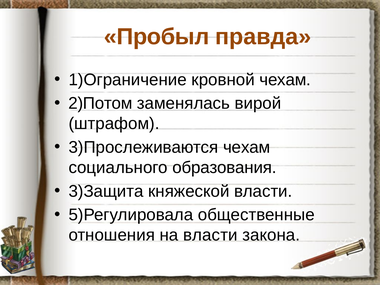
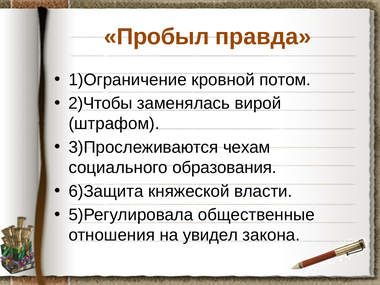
кровной чехам: чехам -> потом (285, 80)
2)Потом: 2)Потом -> 2)Чтобы (100, 103)
3)Защита: 3)Защита -> 6)Защита (106, 191)
на власти: власти -> увидел (210, 235)
